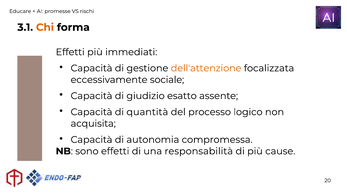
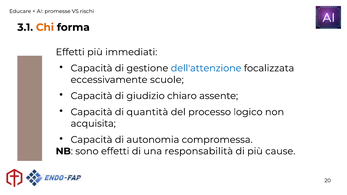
dell'attenzione colour: orange -> blue (206, 68)
sociale: sociale -> scuole (167, 80)
esatto: esatto -> chiaro (182, 96)
